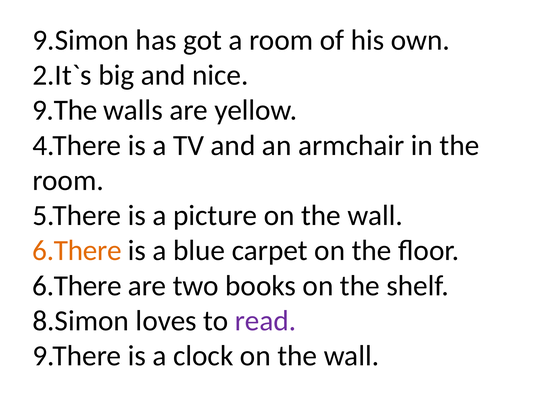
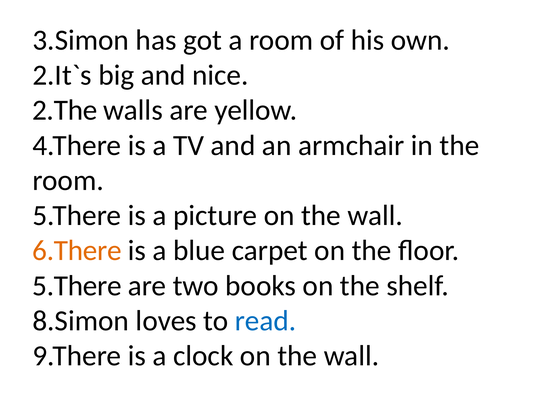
9.Simon: 9.Simon -> 3.Simon (81, 40)
9.The: 9.The -> 2.The (65, 110)
6.There: 6.There -> 5.There (77, 286)
read colour: purple -> blue (265, 321)
